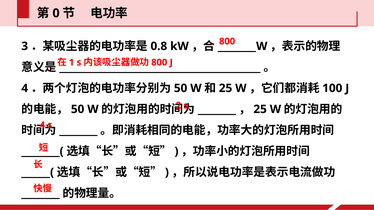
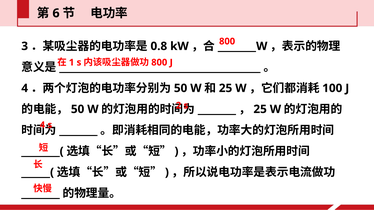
0: 0 -> 6 (56, 13)
